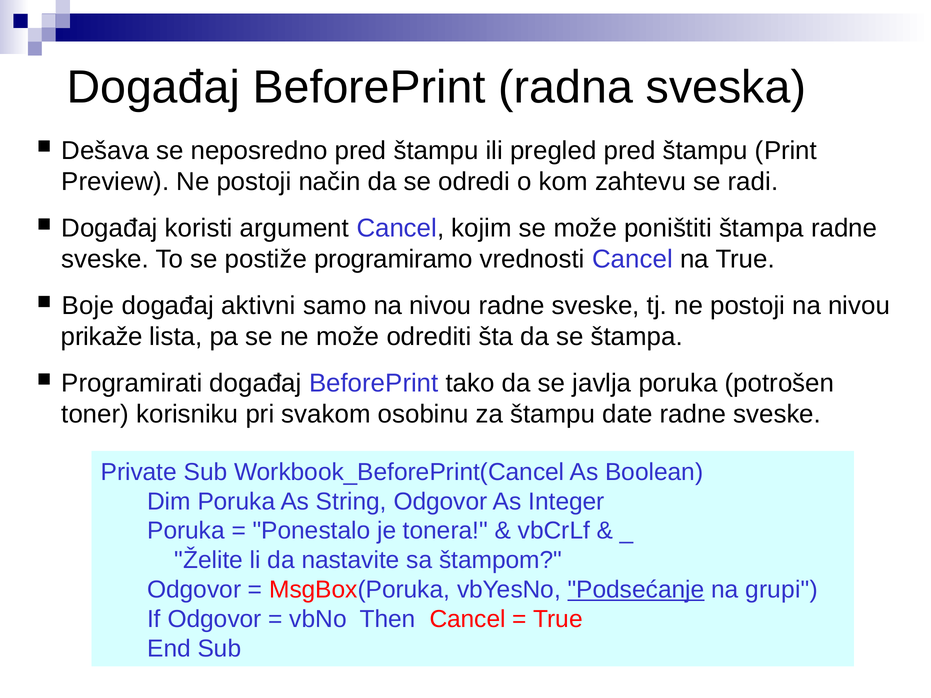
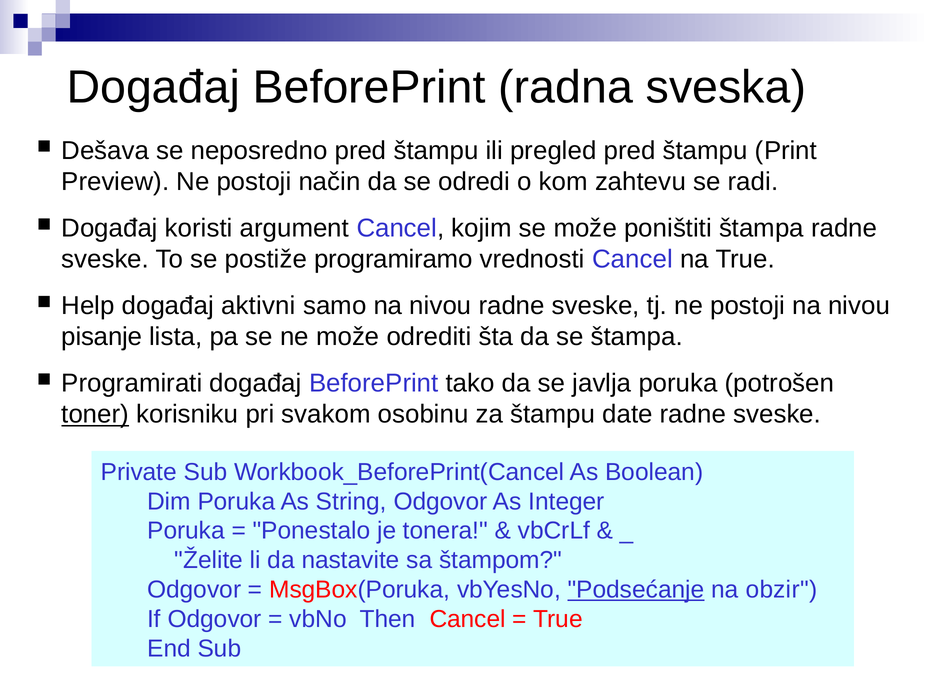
Boje: Boje -> Help (88, 306)
prikaže: prikaže -> pisanje (102, 337)
toner underline: none -> present (95, 415)
grupi: grupi -> obzir (781, 590)
